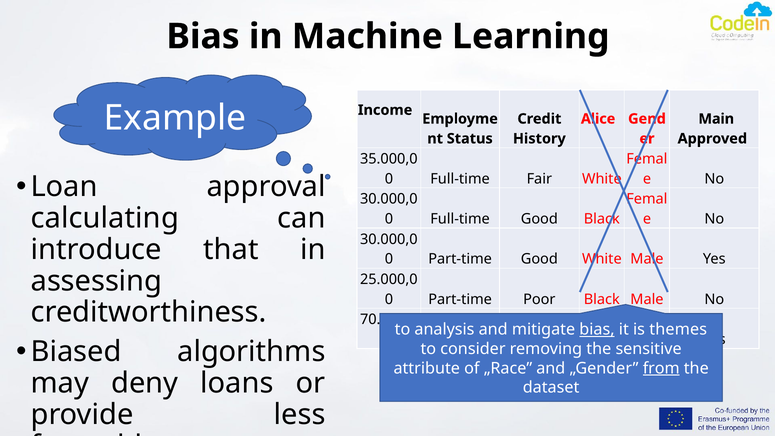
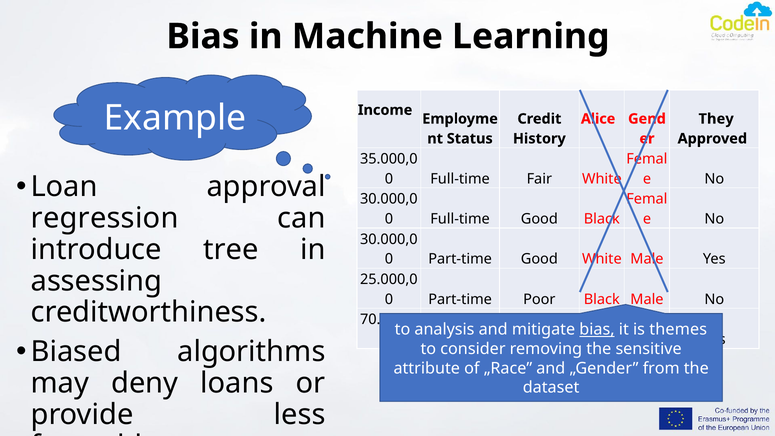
Main: Main -> They (716, 119)
calculating: calculating -> regression (105, 218)
that: that -> tree (231, 250)
from underline: present -> none (661, 368)
